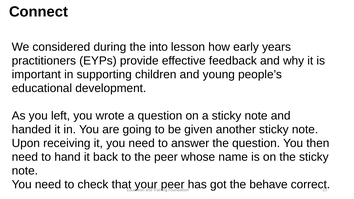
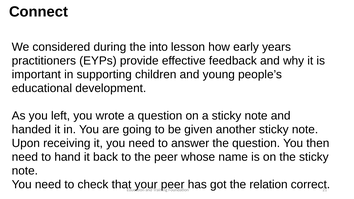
behave: behave -> relation (269, 185)
